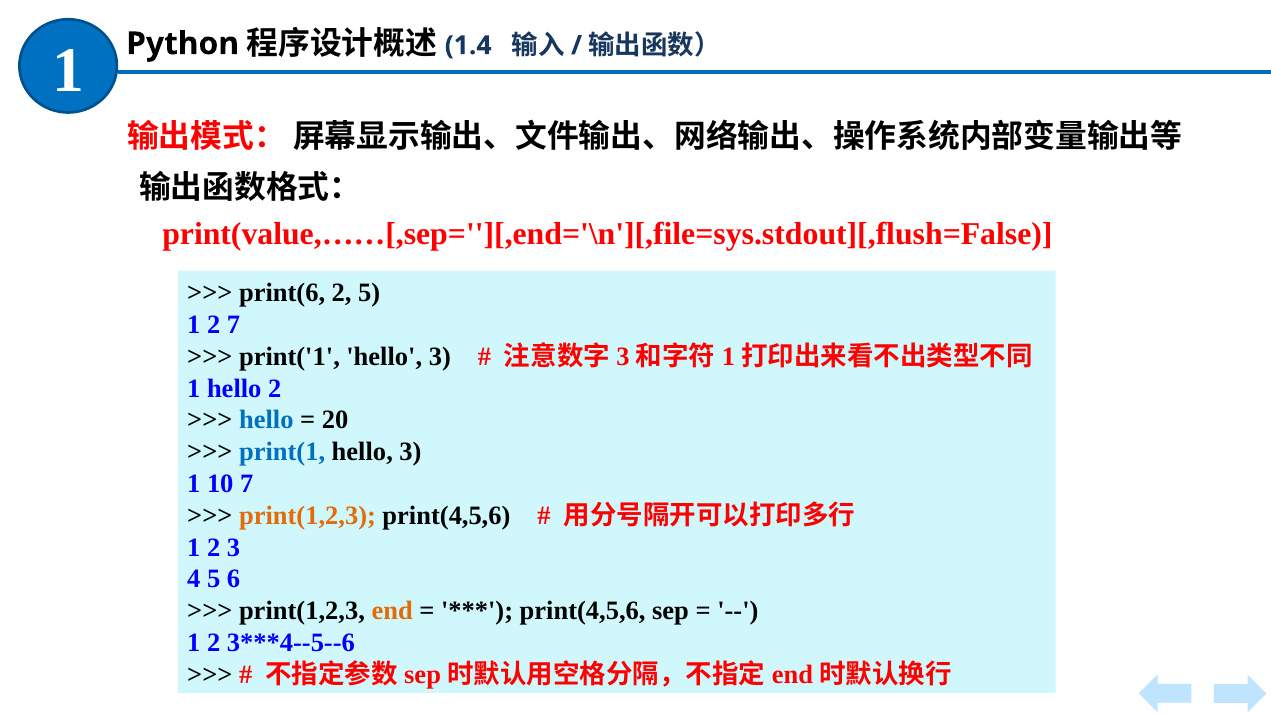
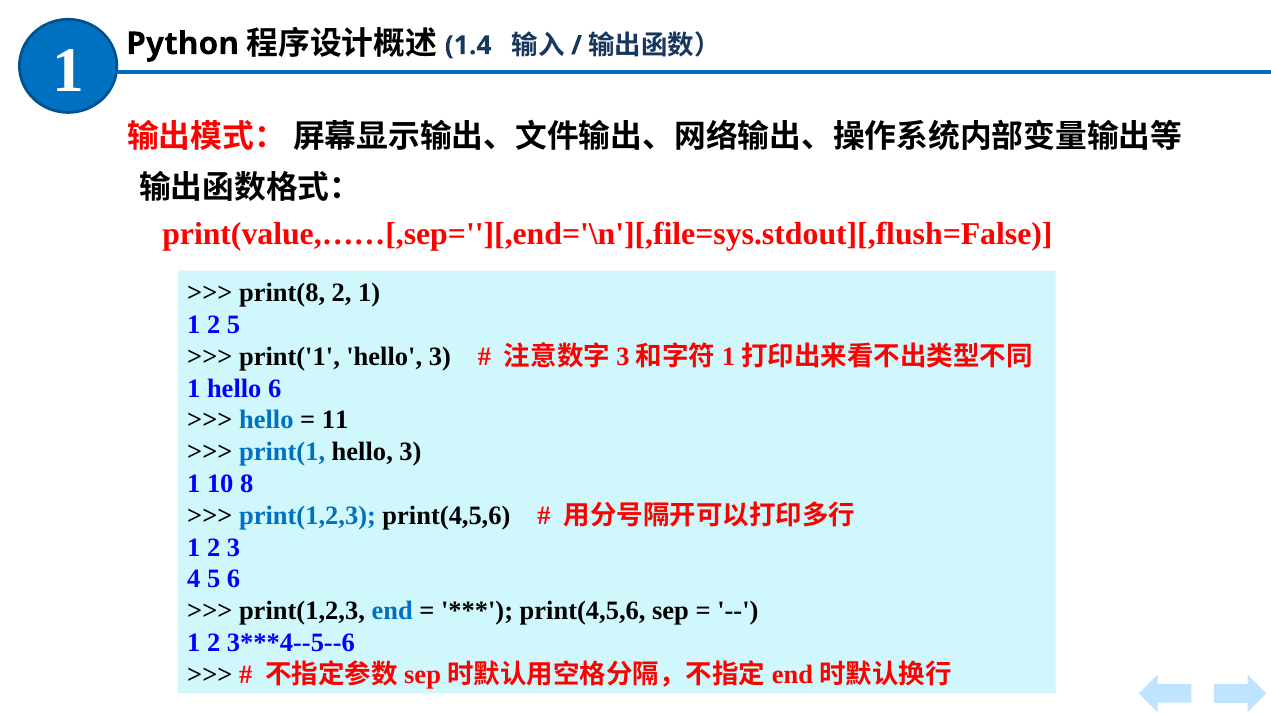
print(6: print(6 -> print(8 (282, 293)
2 5: 5 -> 1 (369, 293)
2 7: 7 -> 5 (233, 325)
hello 2: 2 -> 6 (275, 388)
20: 20 -> 11 (335, 420)
10 7: 7 -> 8 (247, 484)
print(1,2,3 colour: orange -> blue (307, 515)
end colour: orange -> blue (392, 611)
